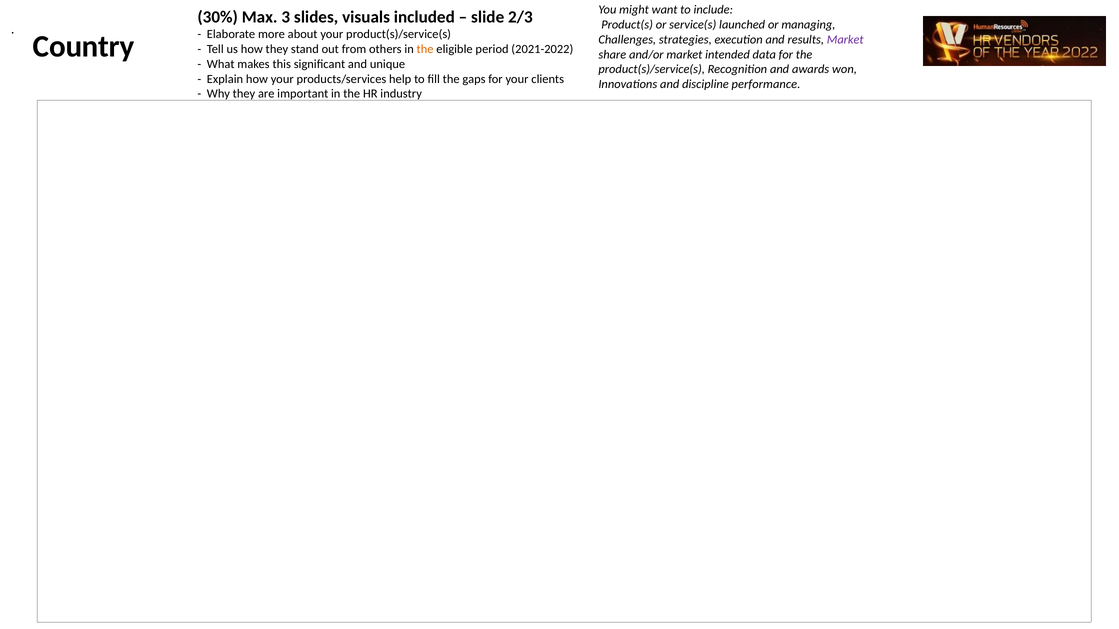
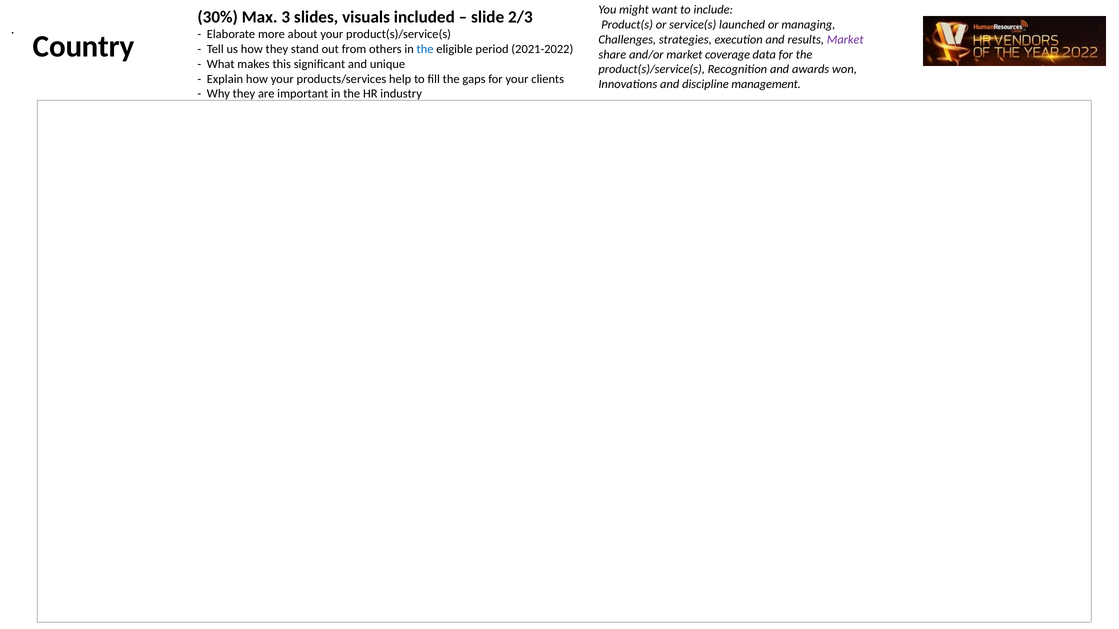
the colour: orange -> blue (425, 49)
intended: intended -> coverage (728, 54)
performance: performance -> management (766, 84)
